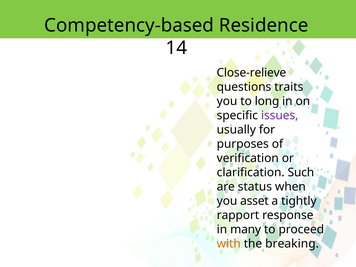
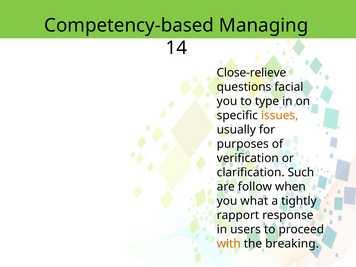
Residence: Residence -> Managing (264, 25)
traits: traits -> facial (289, 87)
long: long -> type (267, 101)
issues colour: purple -> orange (280, 115)
status: status -> follow (255, 187)
asset: asset -> what (254, 201)
many: many -> users (246, 229)
